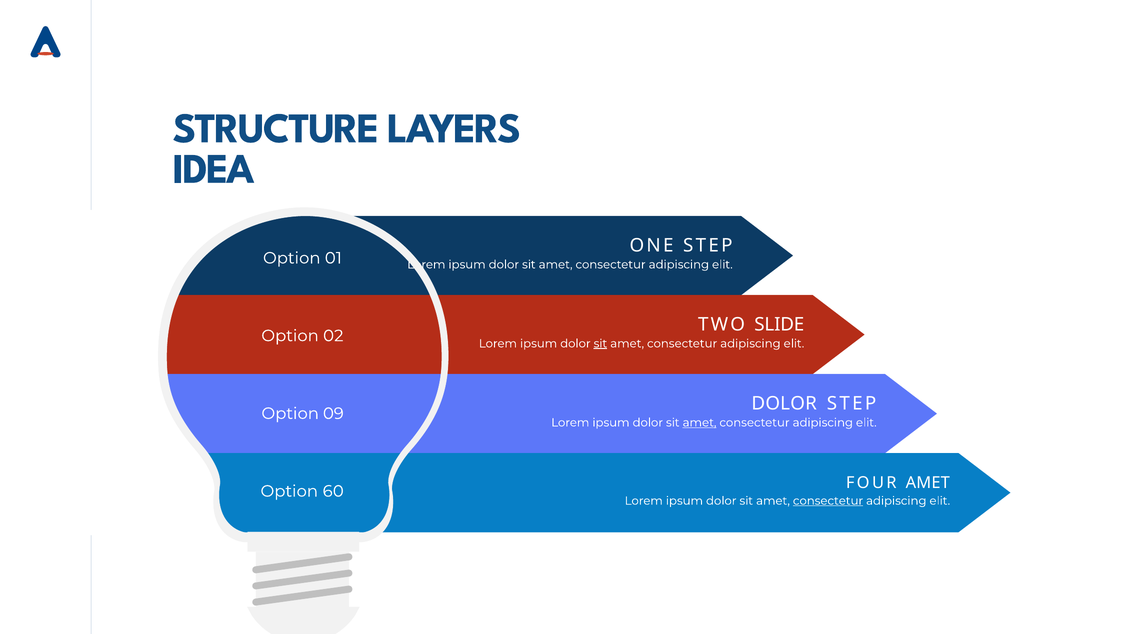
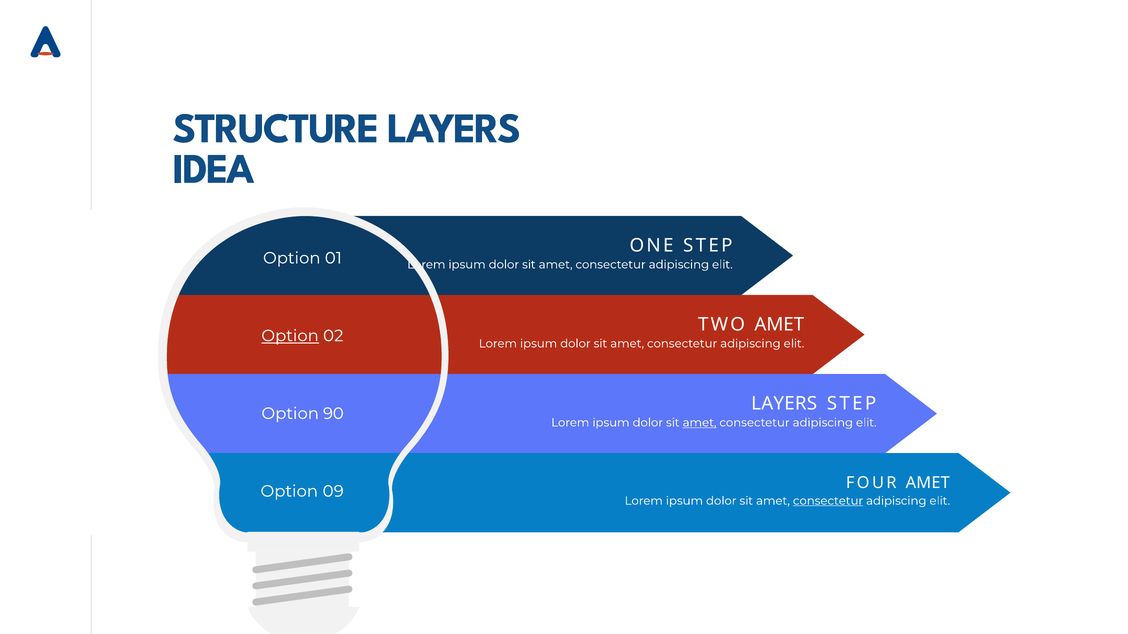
TWO SLIDE: SLIDE -> AMET (779, 325)
Option underline: none -> present (290, 336)
sit underline: present -> none (600, 344)
DOLOR: DOLOR -> LAYERS (784, 404)
09: 09 -> 90 (333, 414)
60: 60 -> 09 (333, 492)
